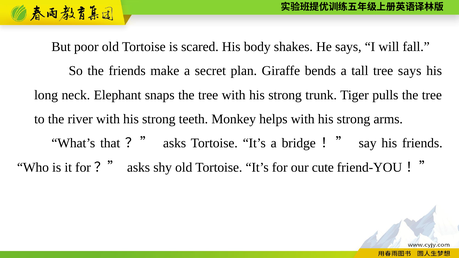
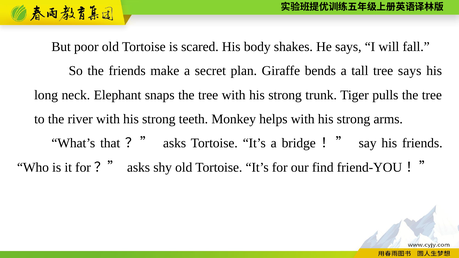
cute: cute -> find (323, 167)
